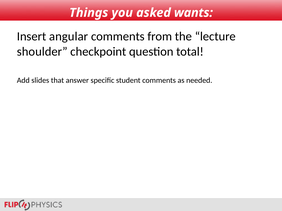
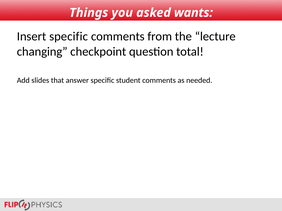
Insert angular: angular -> specific (69, 37)
shoulder: shoulder -> changing (42, 52)
